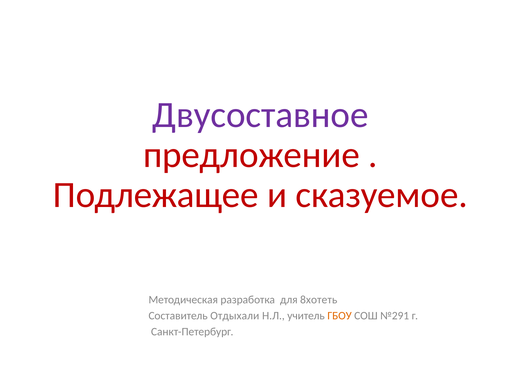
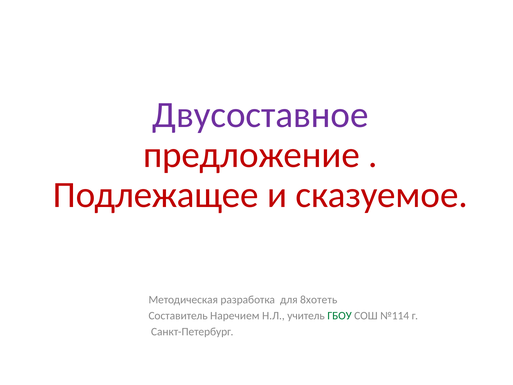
Отдыхали: Отдыхали -> Наречием (235, 315)
ГБОУ colour: orange -> green (340, 315)
№291: №291 -> №114 (395, 315)
